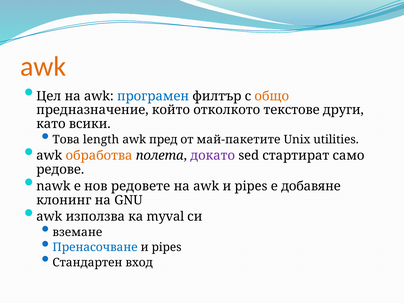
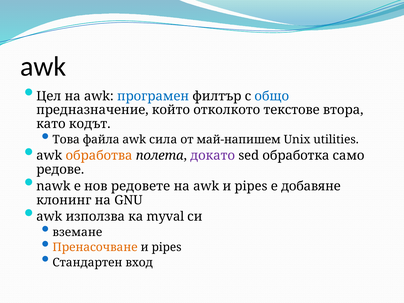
awk colour: orange -> black (43, 67)
общо colour: orange -> blue (272, 96)
други: други -> втора (343, 110)
всики: всики -> кодът (90, 124)
length: length -> файла (101, 140)
пред: пред -> сила (163, 140)
май-пакетите: май-пакетите -> май-напишем (239, 140)
стартират: стартират -> обработка (296, 156)
Пренасочване colour: blue -> orange (95, 247)
